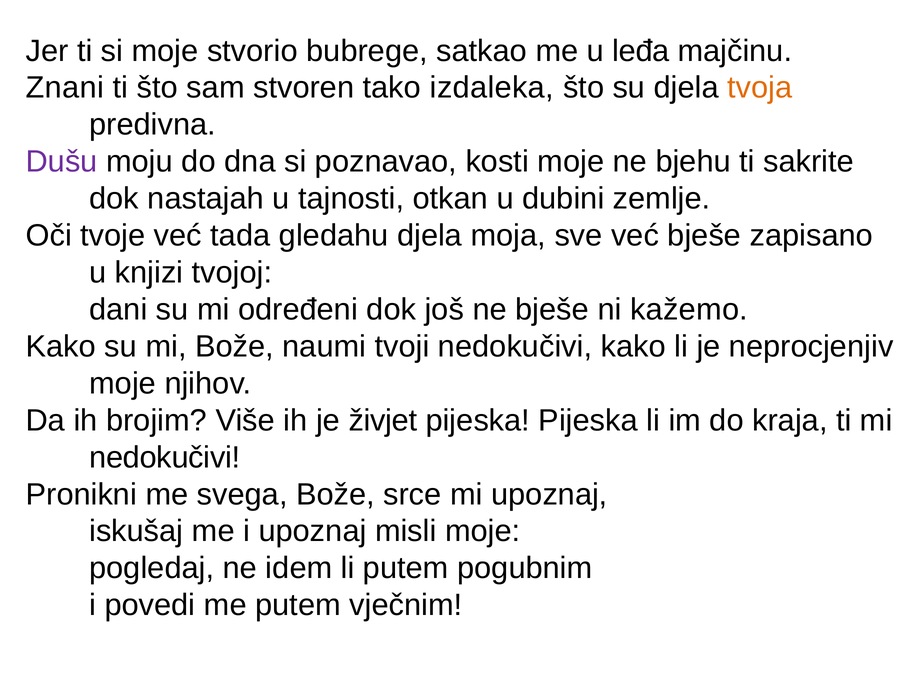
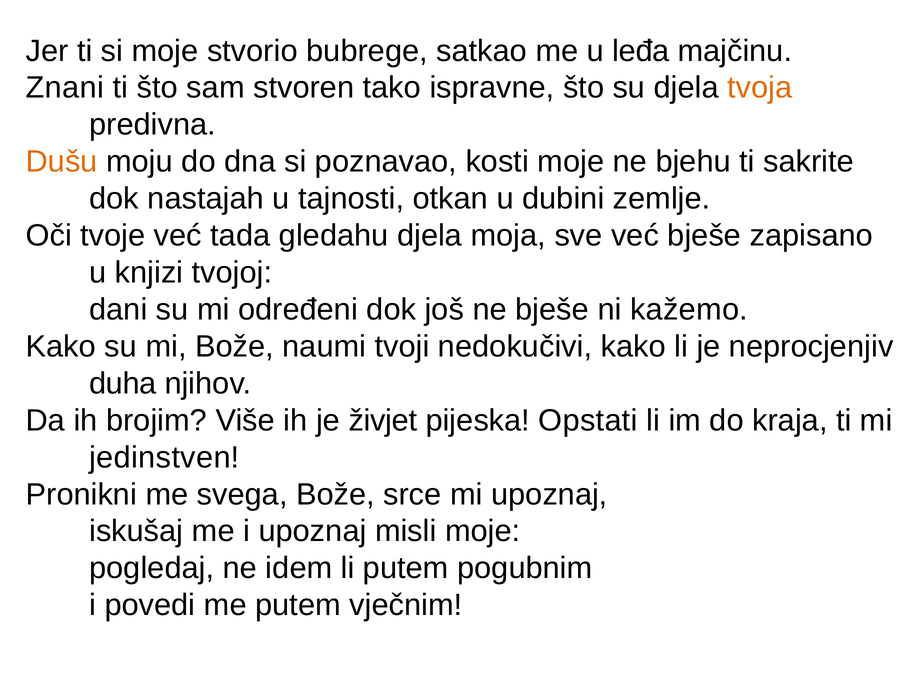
izdaleka: izdaleka -> ispravne (492, 88)
Dušu colour: purple -> orange (62, 162)
moje: moje -> duha (123, 383)
pijeska Pijeska: Pijeska -> Opstati (588, 420)
nedokučivi: nedokučivi -> jedinstven (164, 457)
